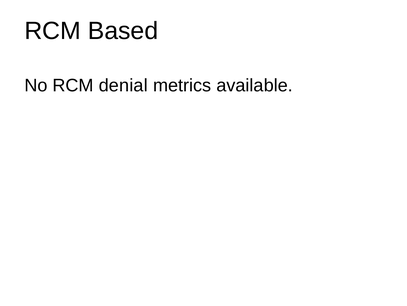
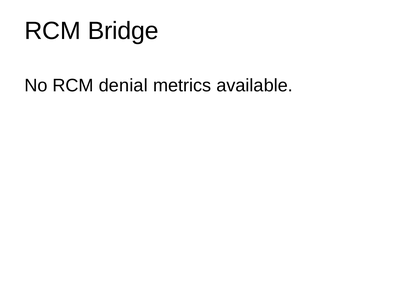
Based: Based -> Bridge (123, 31)
